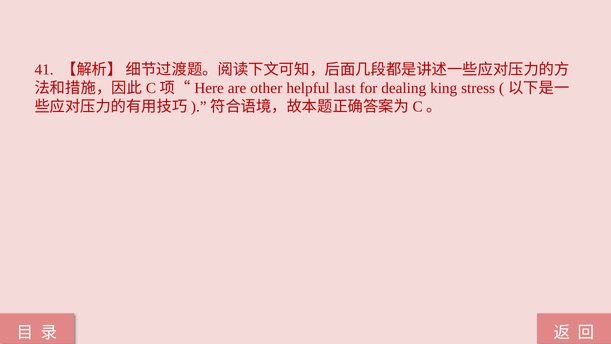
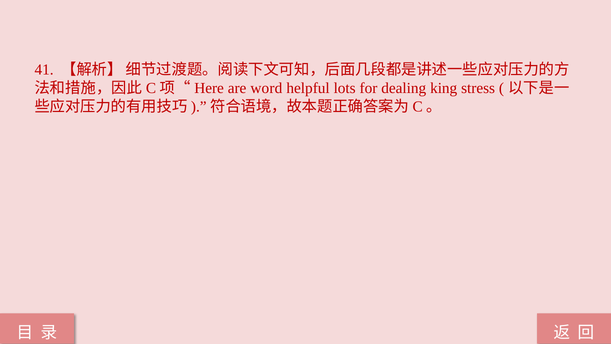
other: other -> word (266, 88)
last: last -> lots (345, 88)
